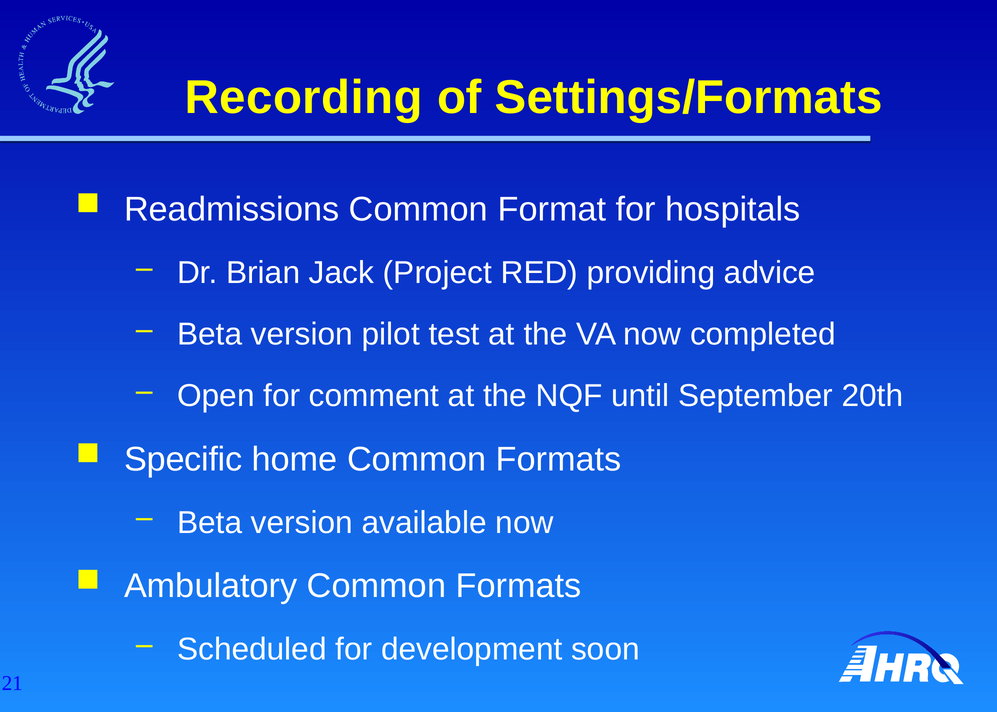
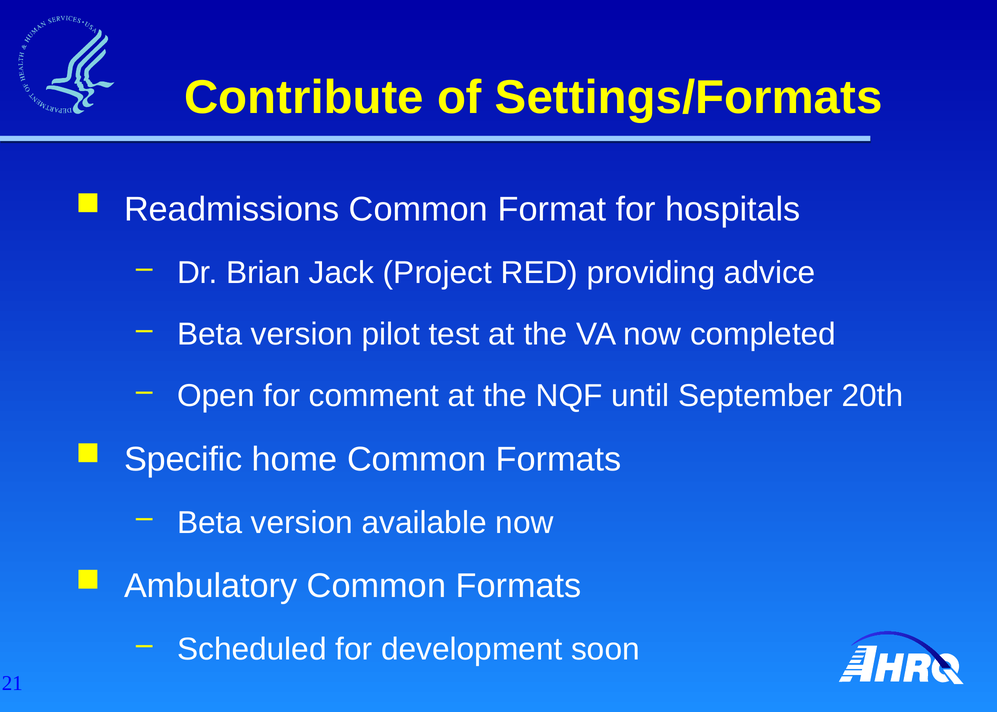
Recording: Recording -> Contribute (304, 97)
